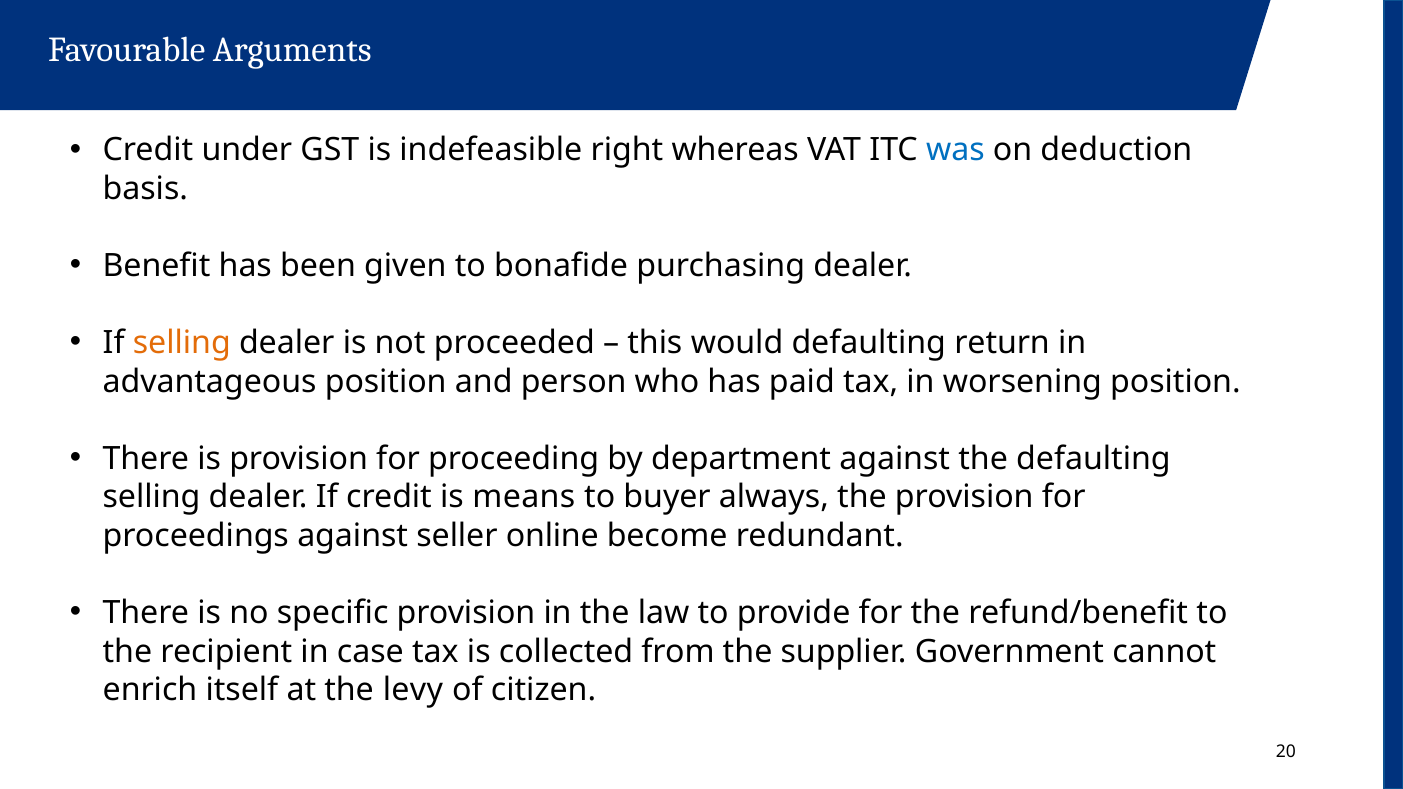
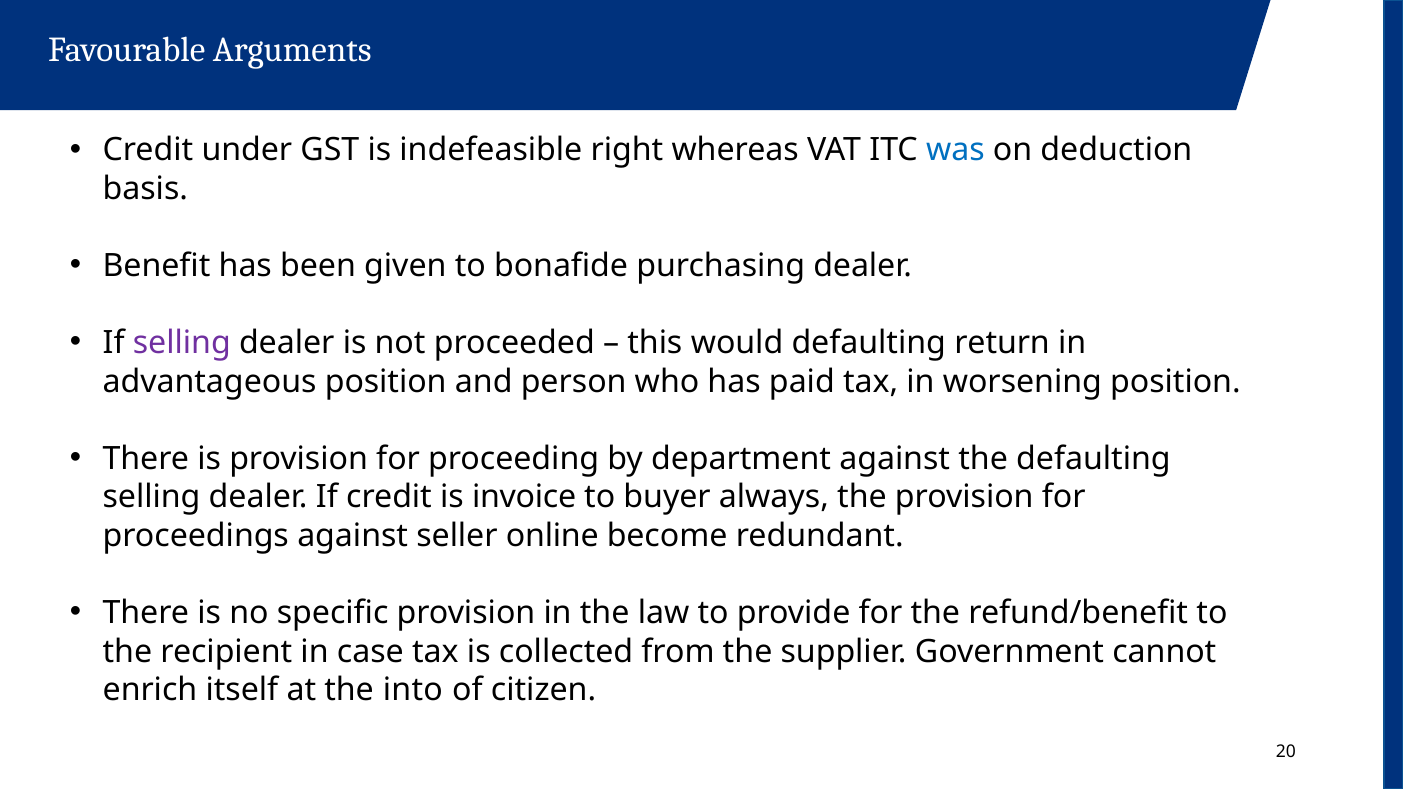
selling colour: orange -> purple (182, 343)
means: means -> invoice (524, 497)
levy: levy -> into (413, 690)
